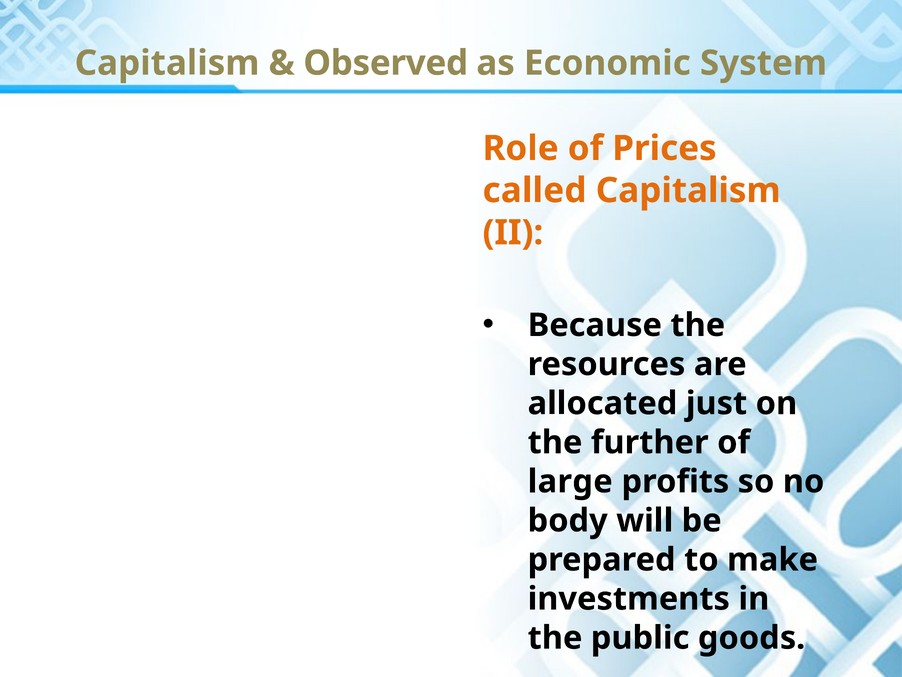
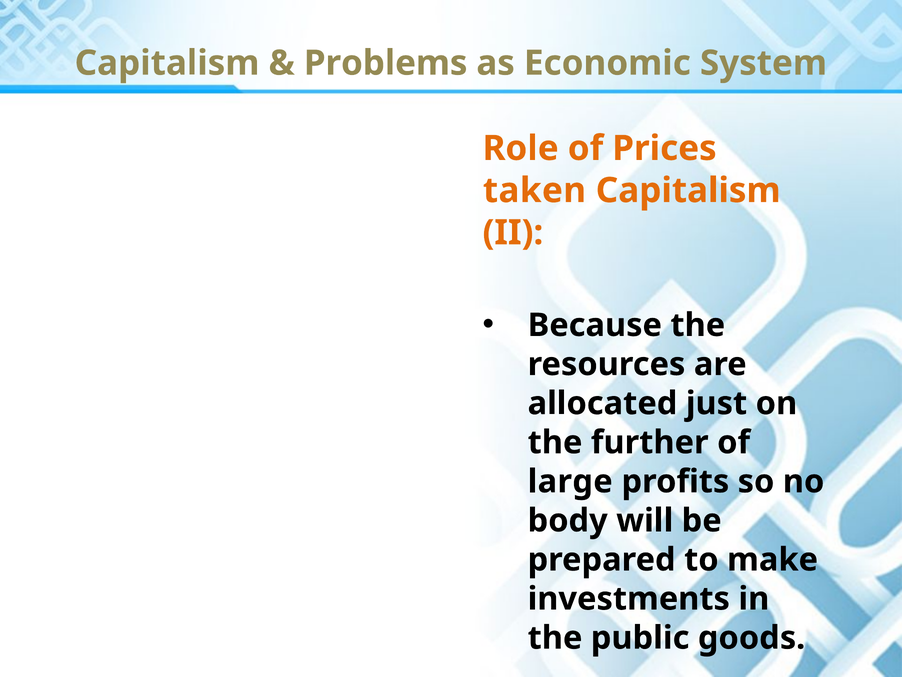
Observed: Observed -> Problems (386, 63)
called: called -> taken (534, 190)
